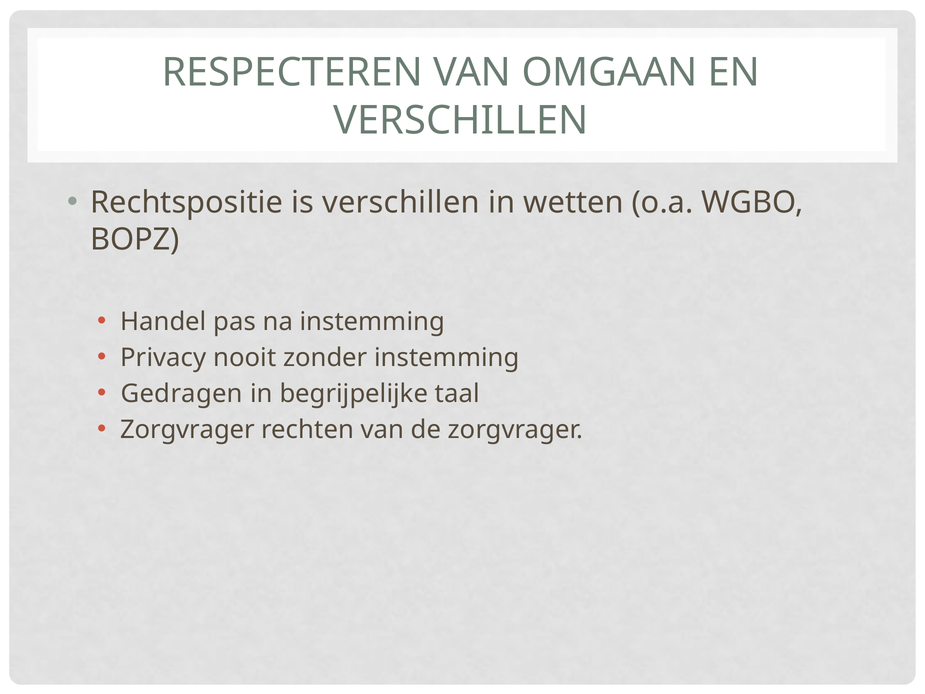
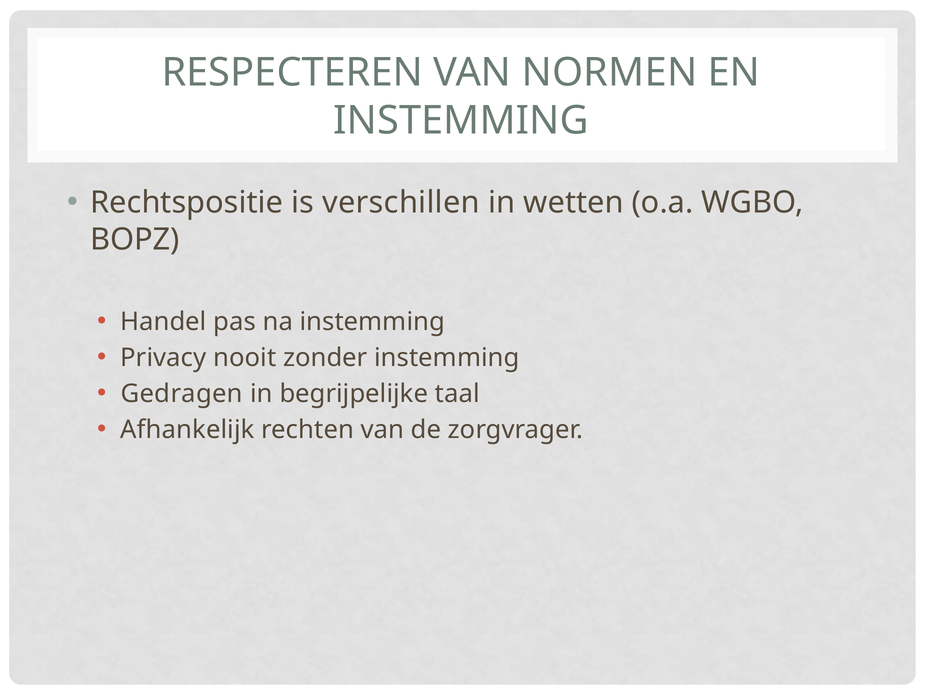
OMGAAN: OMGAAN -> NORMEN (609, 73)
VERSCHILLEN: VERSCHILLEN -> INSTEMMING (461, 121)
Zorgvrager: Zorgvrager -> Afhankelijk (187, 429)
